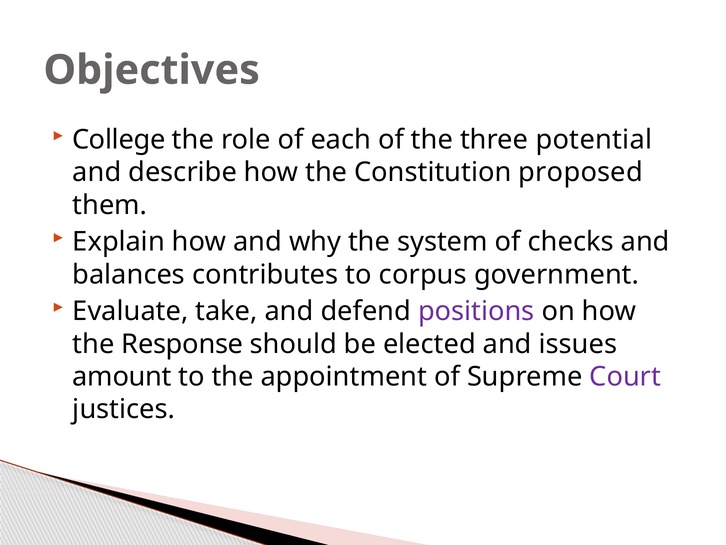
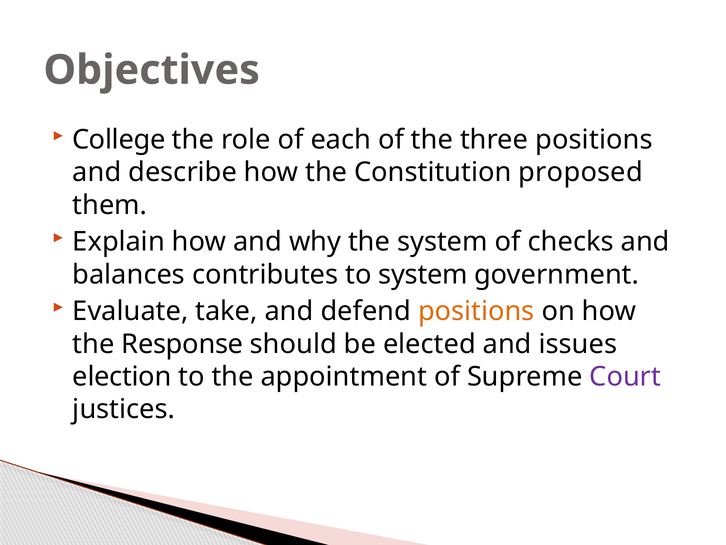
three potential: potential -> positions (594, 139)
to corpus: corpus -> system (423, 274)
positions colour: purple -> orange (476, 311)
amount: amount -> election (122, 376)
